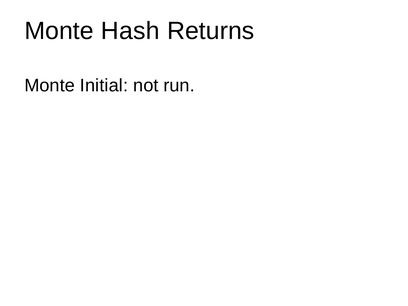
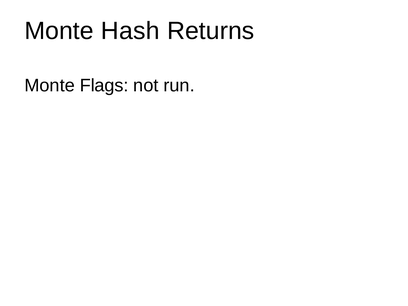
Initial: Initial -> Flags (104, 86)
